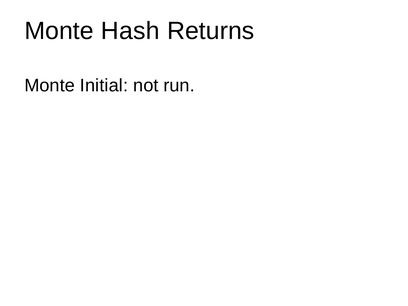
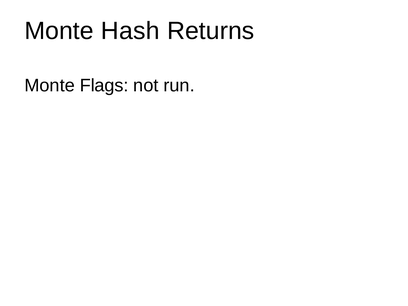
Initial: Initial -> Flags (104, 86)
